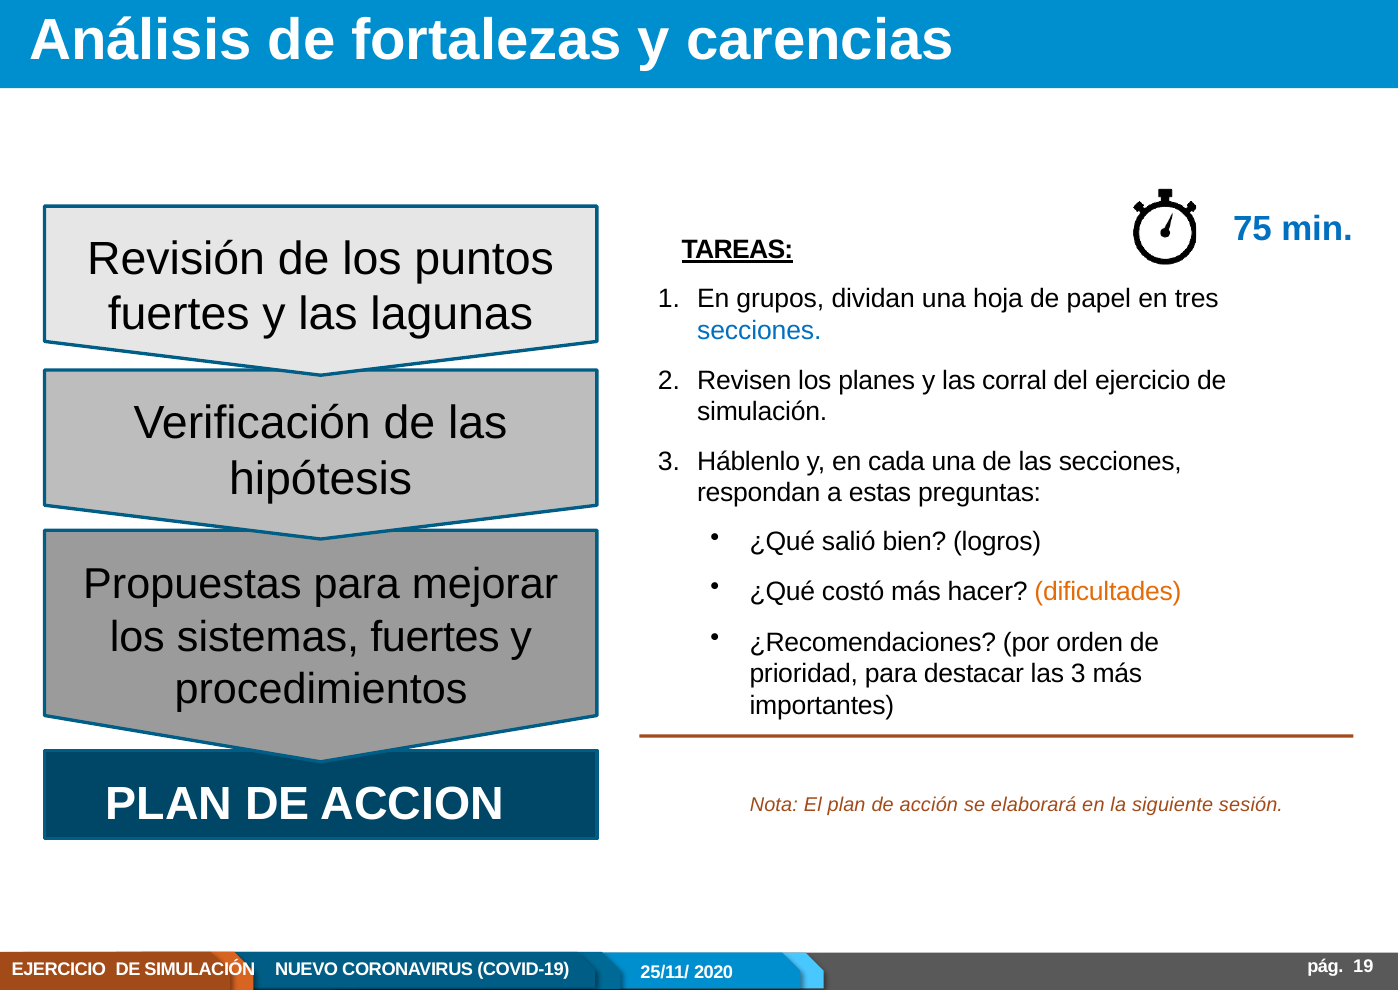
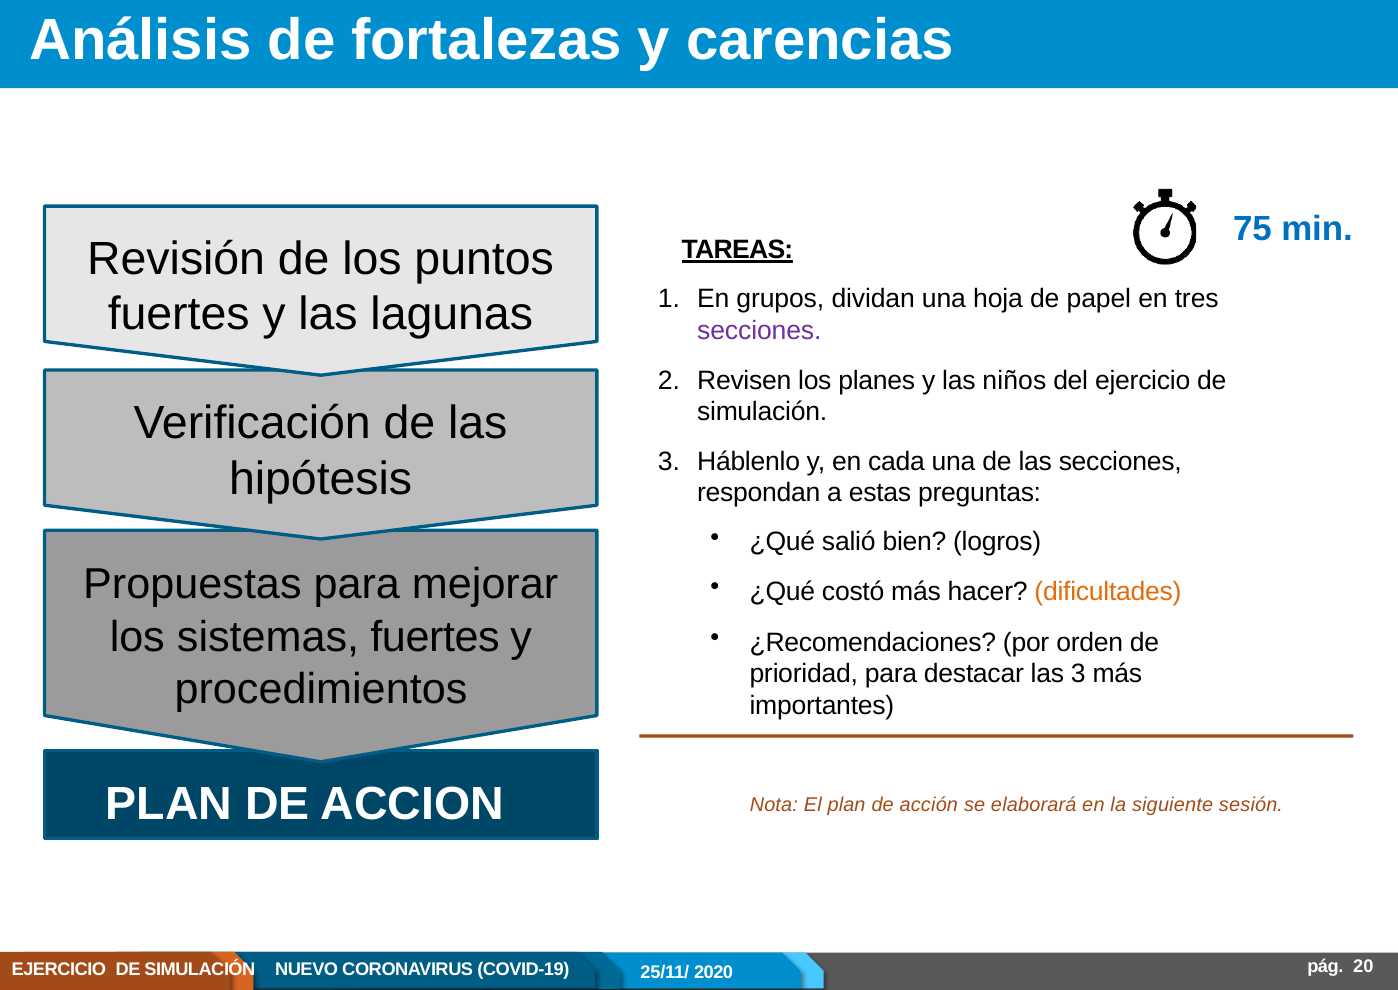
secciones colour: blue -> purple (759, 330)
corral: corral -> niños (1014, 380)
19: 19 -> 20 (1363, 966)
